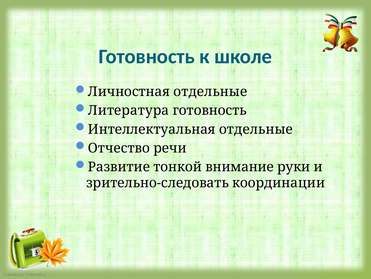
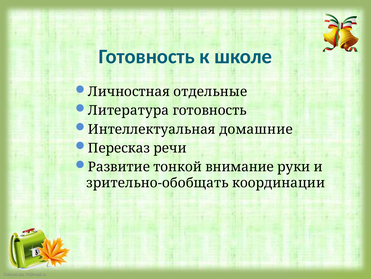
Интеллектуальная отдельные: отдельные -> домашние (256, 129)
Отчество: Отчество -> Пересказ (119, 148)
зрительно-следовать: зрительно-следовать -> зрительно-обобщать (157, 183)
